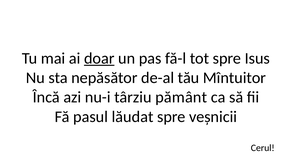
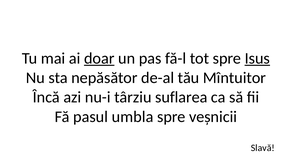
Isus underline: none -> present (257, 58)
pământ: pământ -> suflarea (181, 97)
lăudat: lăudat -> umbla (133, 117)
Cerul: Cerul -> Slavă (263, 148)
